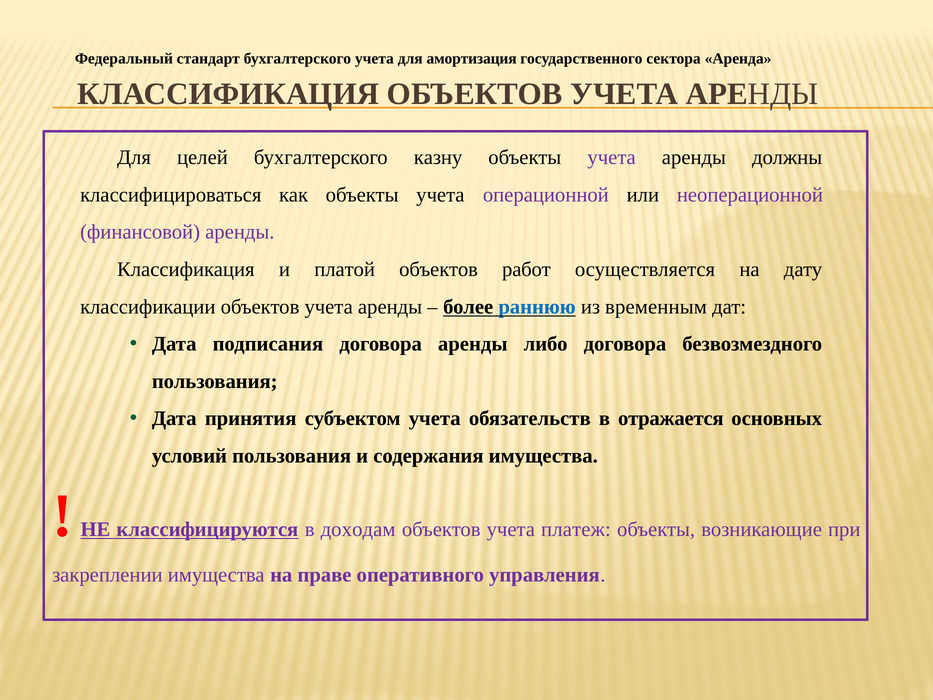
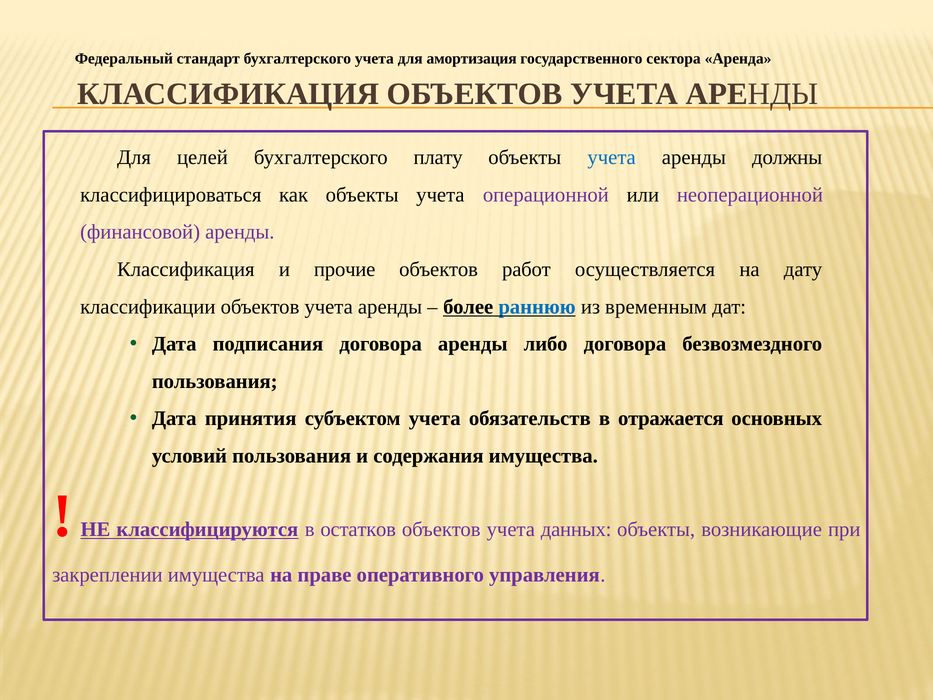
казну: казну -> плату (438, 158)
учета colour: purple -> blue (612, 158)
платой: платой -> прочие (345, 269)
доходам: доходам -> остатков (358, 529)
платеж: платеж -> данных (576, 529)
